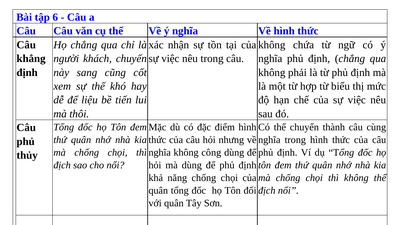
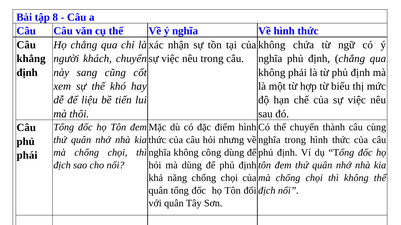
6: 6 -> 8 (55, 17)
thủy: thủy -> phái (27, 156)
